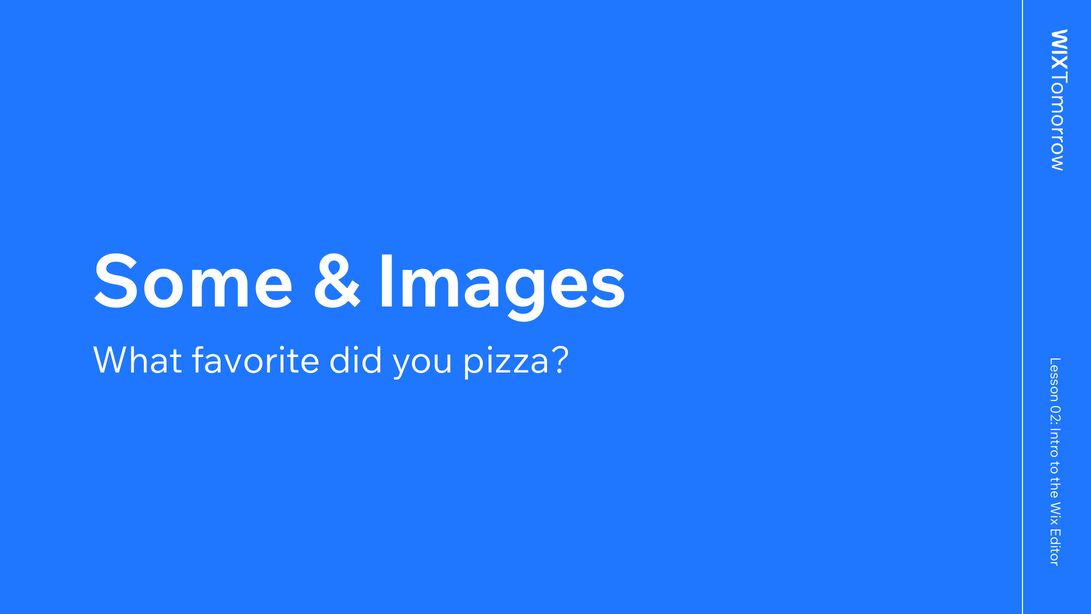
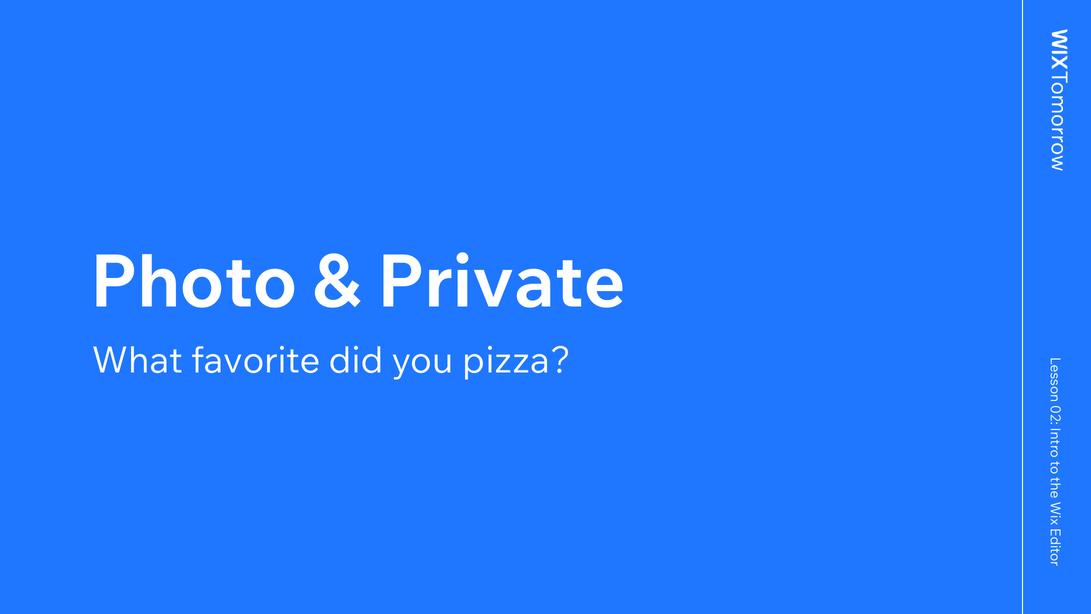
Some: Some -> Photo (194, 283)
Images: Images -> Private (501, 283)
